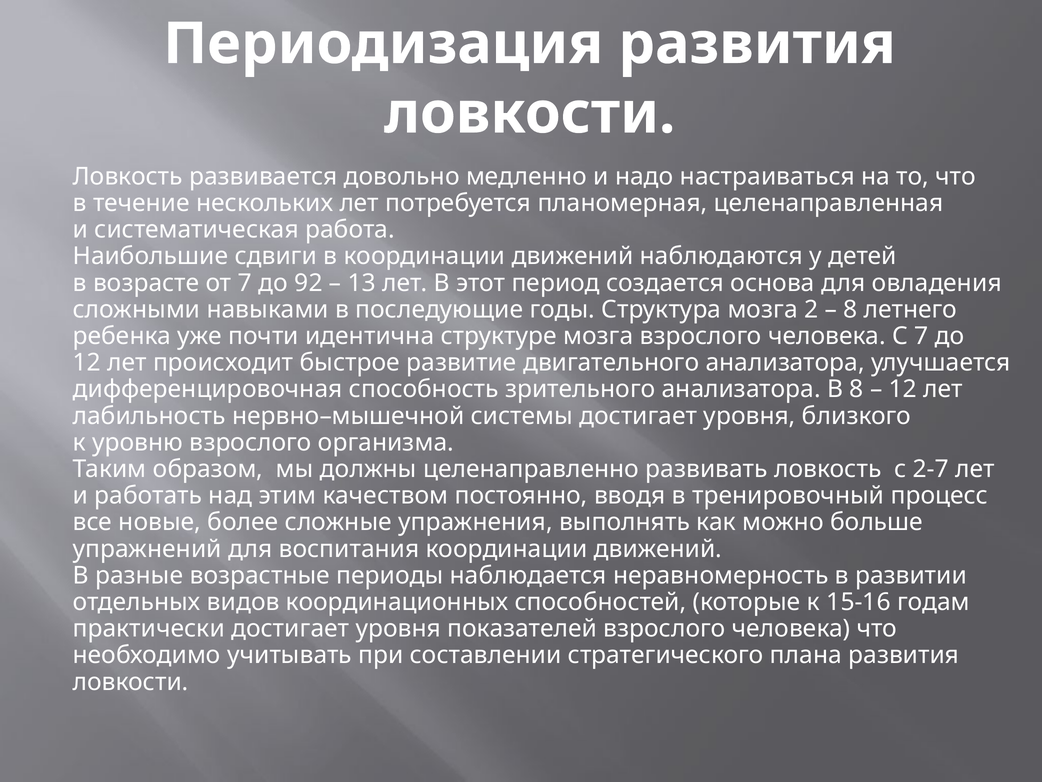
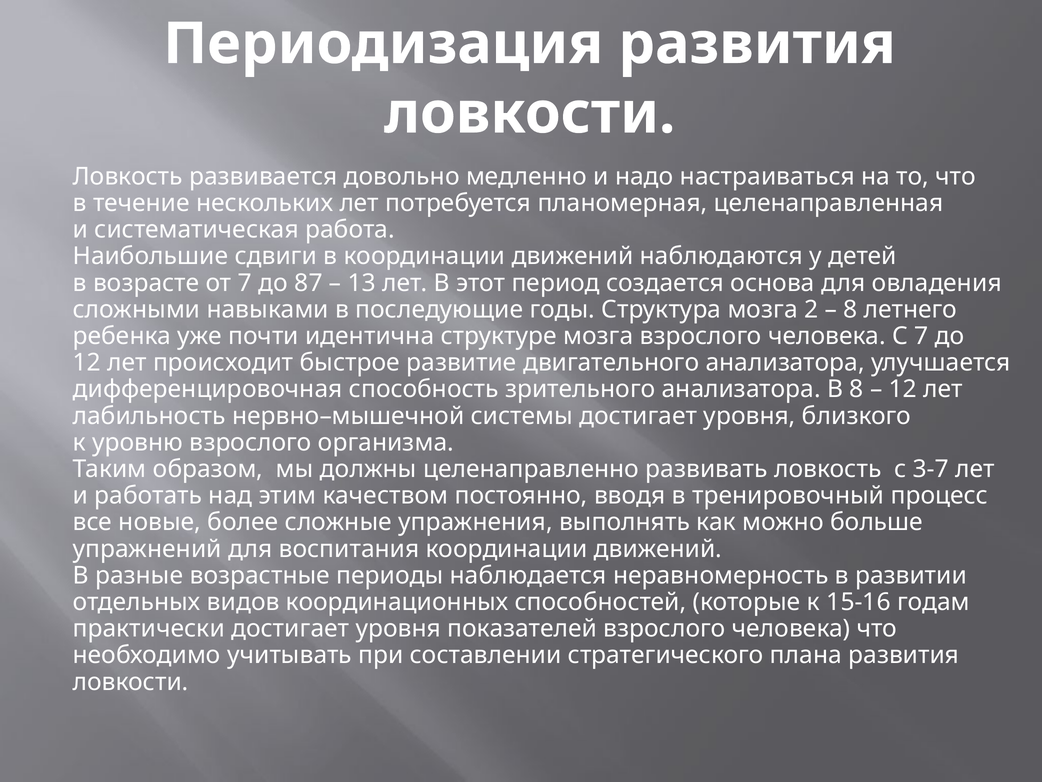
92: 92 -> 87 (309, 283)
2-7: 2-7 -> 3-7 (931, 469)
